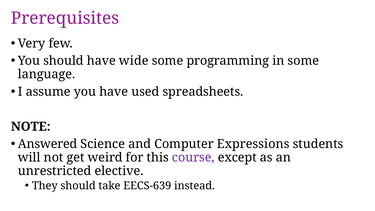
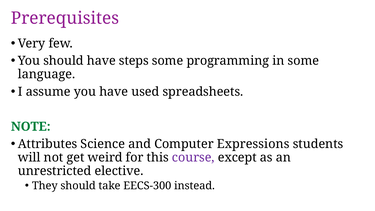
wide: wide -> steps (134, 61)
NOTE colour: black -> green (31, 127)
Answered: Answered -> Attributes (48, 144)
EECS-639: EECS-639 -> EECS-300 (147, 186)
